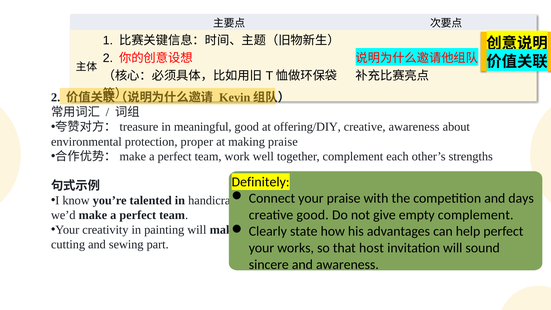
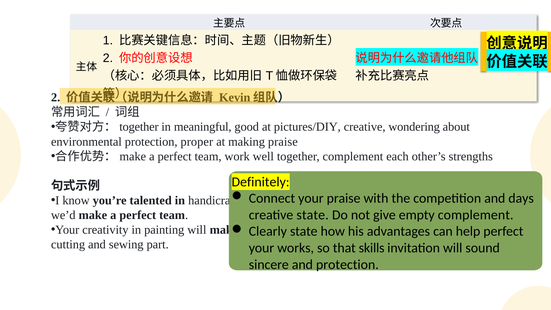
treasure: treasure -> together (139, 127)
offering/DIY: offering/DIY -> pictures/DIY (307, 127)
creative awareness: awareness -> wondering (414, 127)
creative good: good -> state (313, 215)
host: host -> skills (372, 248)
and awareness: awareness -> protection (347, 264)
